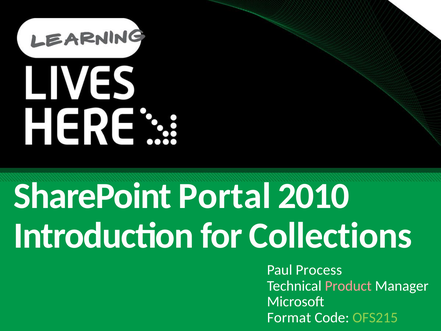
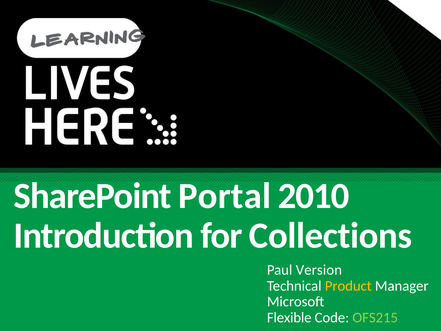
Process: Process -> Version (319, 270)
Product colour: pink -> yellow (348, 286)
Format: Format -> Flexible (289, 317)
